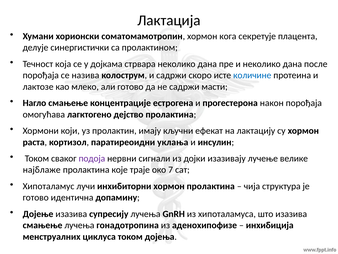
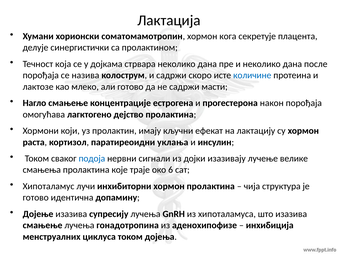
подоја colour: purple -> blue (92, 158)
најблаже: најблаже -> смањења (42, 170)
7: 7 -> 6 (171, 170)
